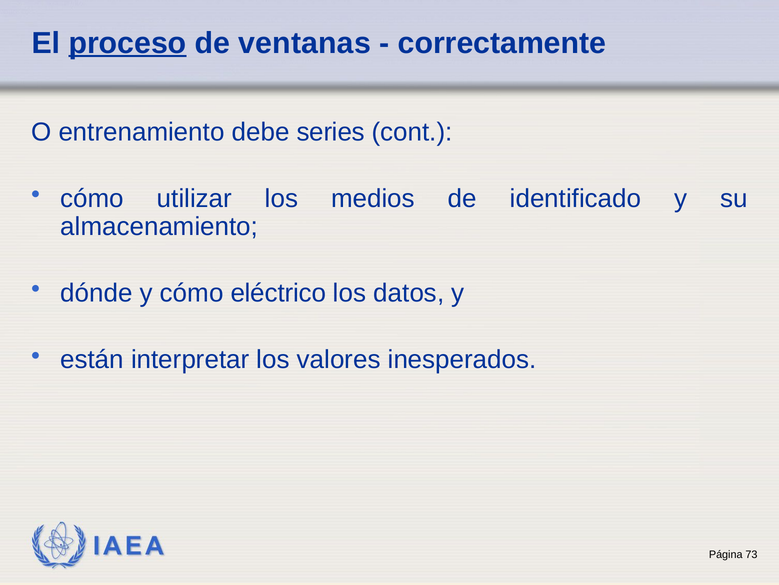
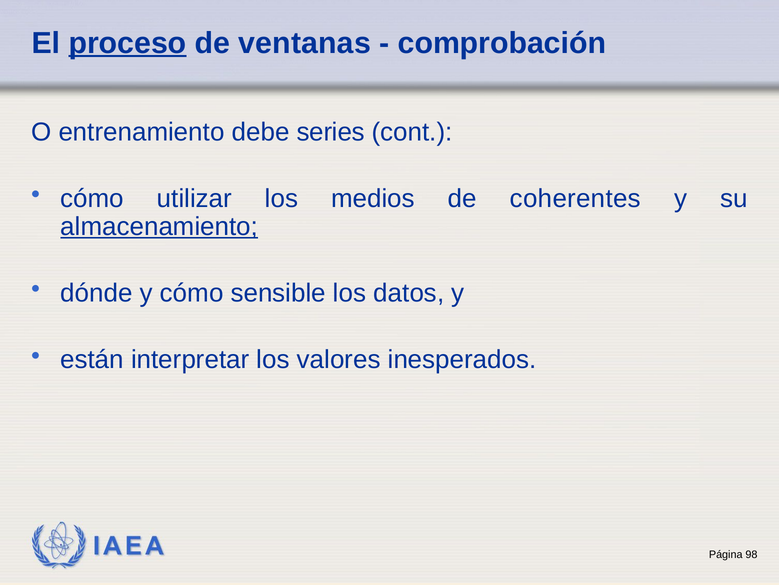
correctamente: correctamente -> comprobación (502, 43)
identificado: identificado -> coherentes (575, 198)
almacenamiento underline: none -> present (159, 226)
eléctrico: eléctrico -> sensible (278, 293)
73: 73 -> 98 (751, 554)
